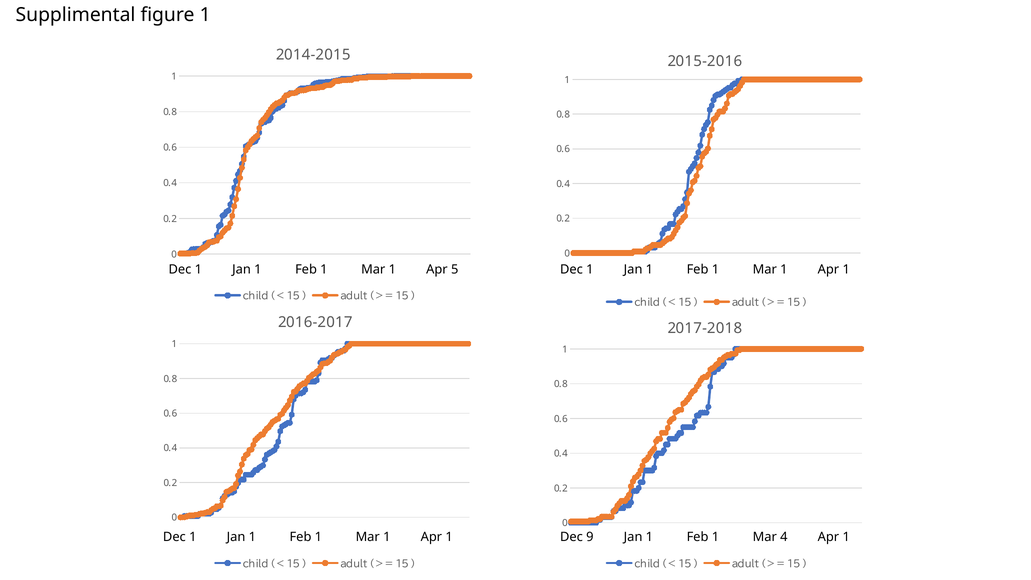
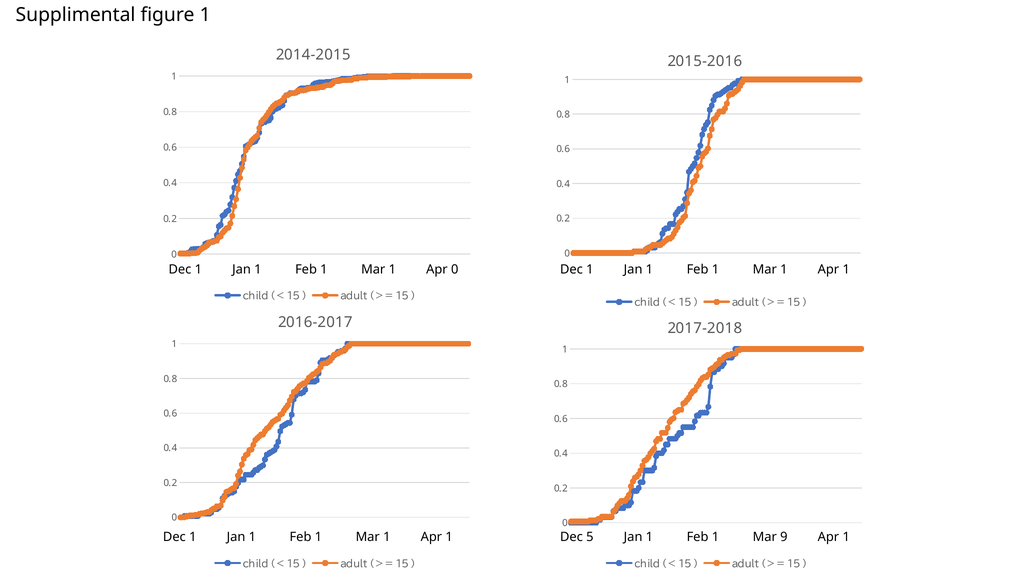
Apr 5: 5 -> 0 (455, 269)
9: 9 -> 5 (590, 537)
4: 4 -> 9 (784, 537)
